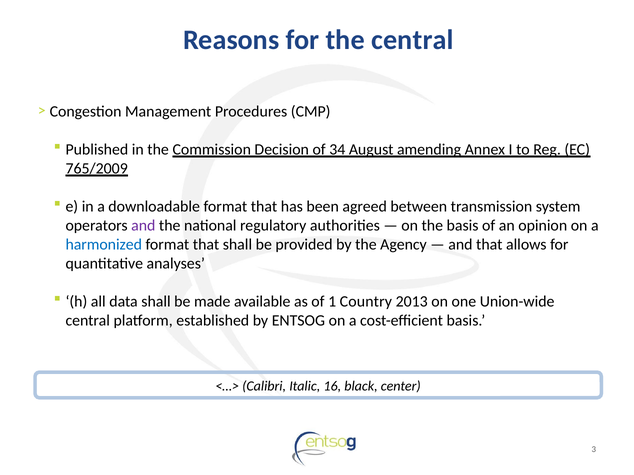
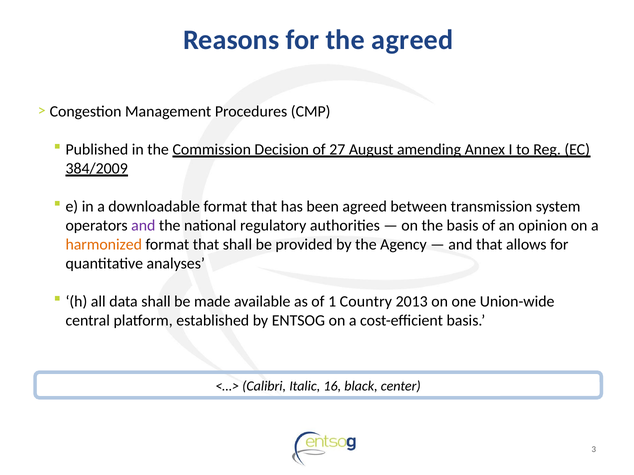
the central: central -> agreed (412, 40)
34: 34 -> 27 (337, 150)
765/2009: 765/2009 -> 384/2009 (97, 169)
harmonized colour: blue -> orange (104, 245)
